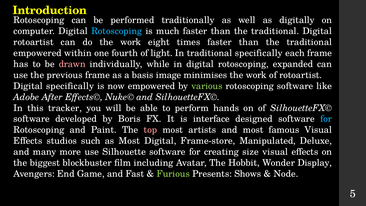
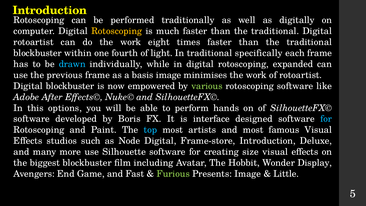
Rotoscoping colour: light blue -> yellow (117, 31)
empowered: empowered -> blockbuster (38, 53)
drawn colour: pink -> light blue (72, 64)
Digital specifically: specifically -> blockbuster (70, 86)
tracker: tracker -> options (65, 108)
top colour: pink -> light blue (150, 130)
as Most: Most -> Node (129, 141)
Frame-store Manipulated: Manipulated -> Introduction (268, 141)
Presents Shows: Shows -> Image (248, 174)
Node: Node -> Little (286, 174)
